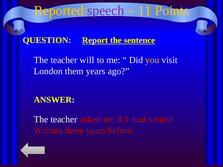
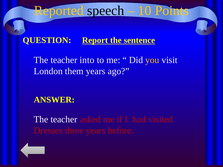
speech colour: purple -> black (106, 11)
11: 11 -> 10 (145, 11)
will: will -> into (87, 60)
Written: Written -> Dresses (48, 131)
